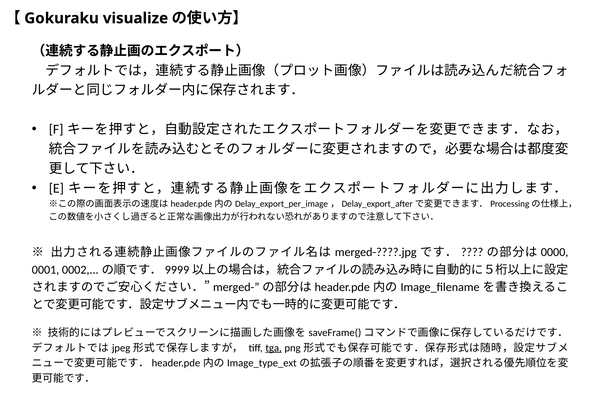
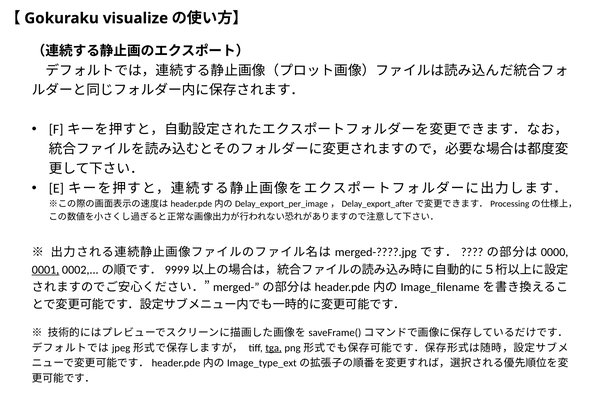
0001 underline: none -> present (46, 270)
